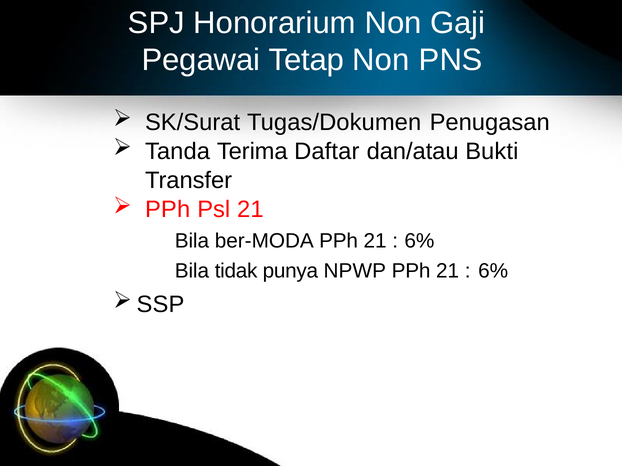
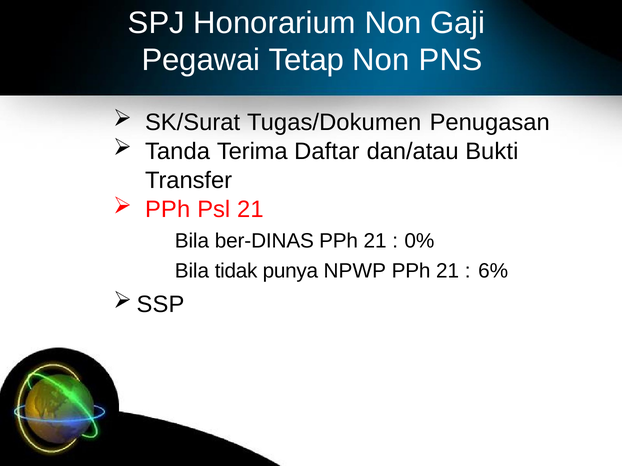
ber-MODA: ber-MODA -> ber-DINAS (264, 241)
6%: 6% -> 0% (419, 241)
